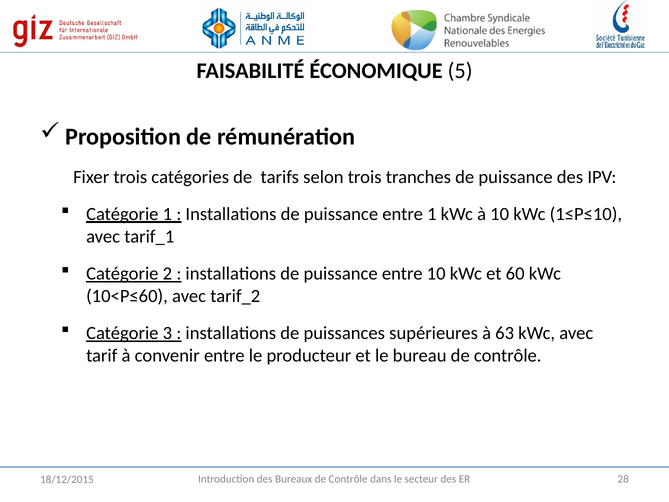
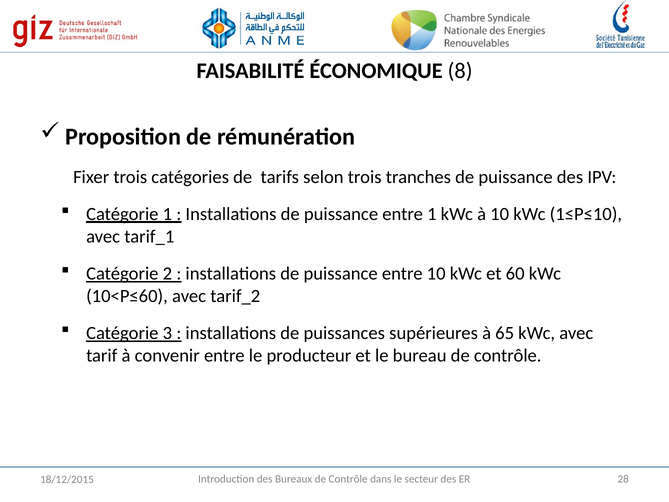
5: 5 -> 8 (460, 71)
63: 63 -> 65 (505, 333)
